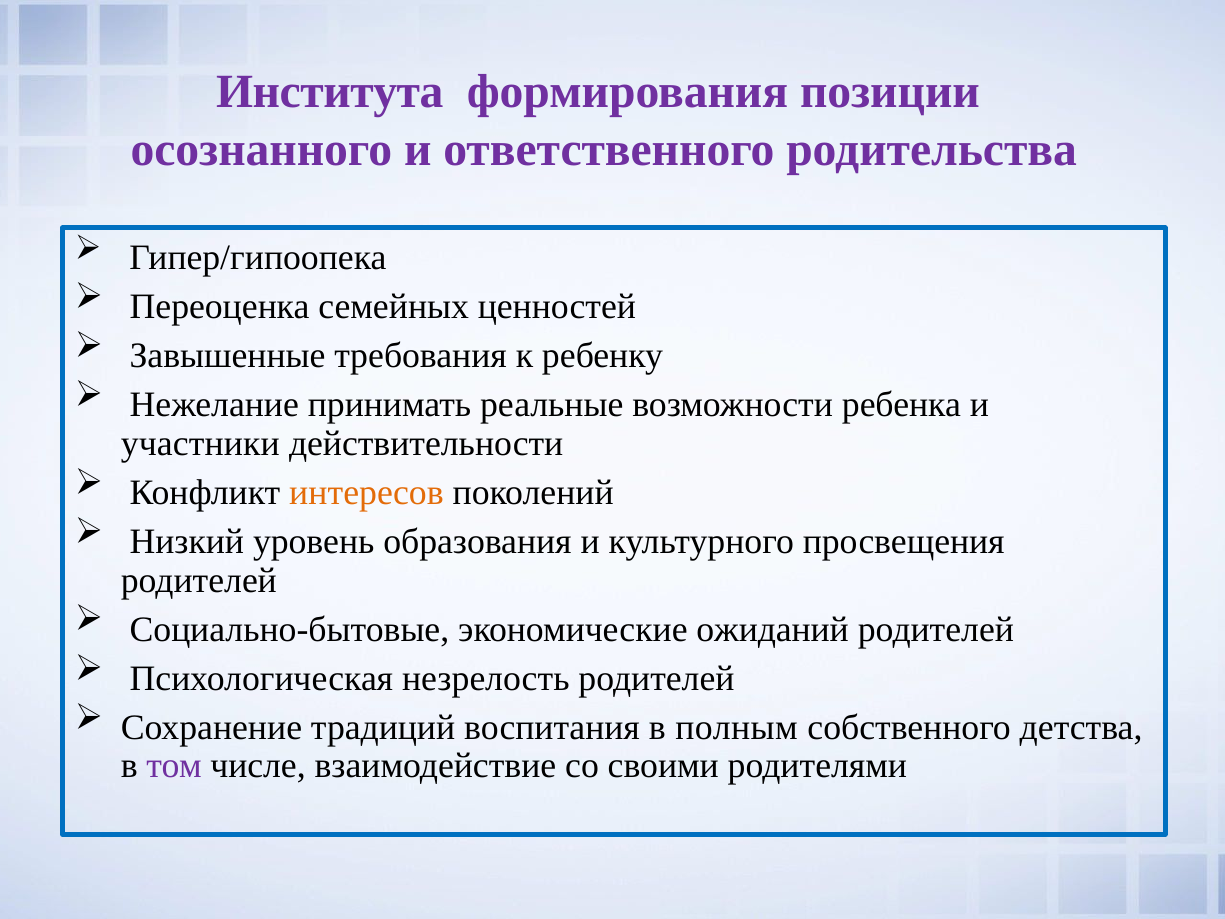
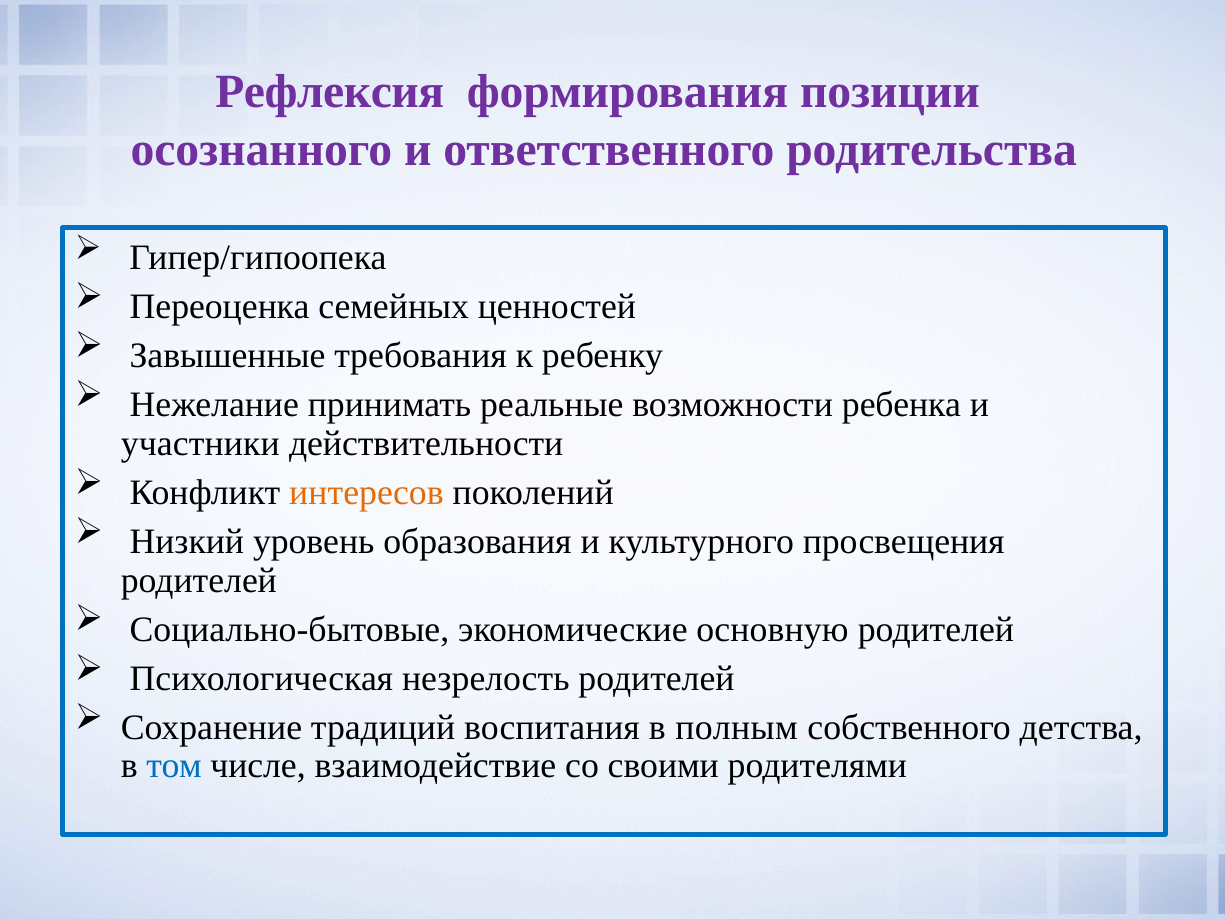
Института: Института -> Рефлексия (330, 92)
ожиданий: ожиданий -> основную (773, 629)
том colour: purple -> blue (174, 766)
